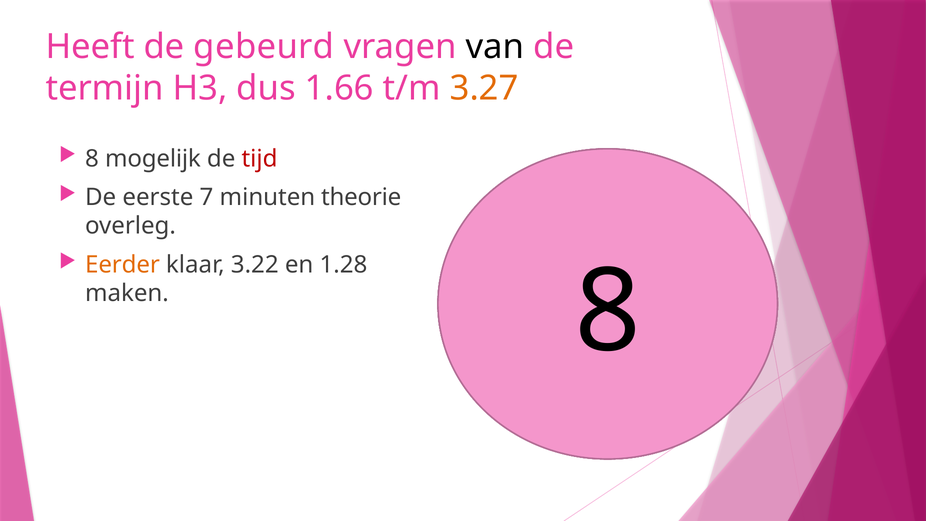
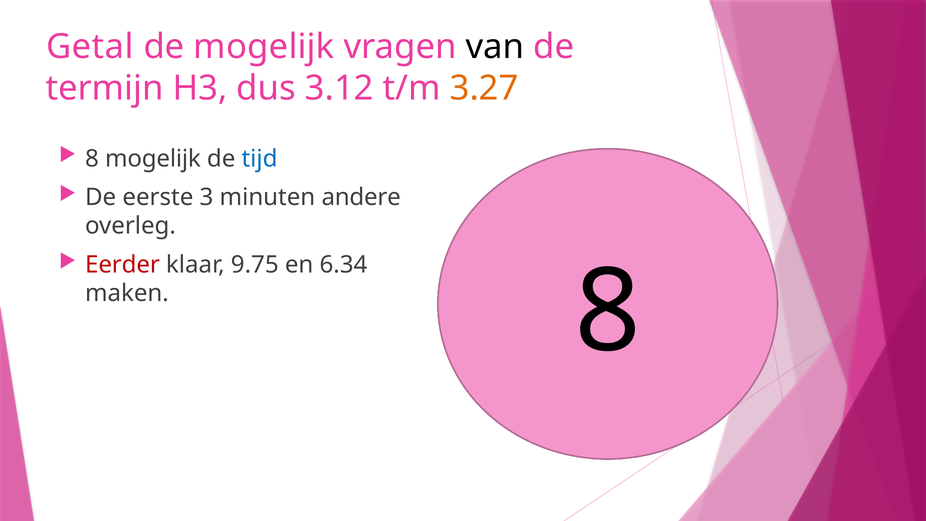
Heeft: Heeft -> Getal (90, 47)
de gebeurd: gebeurd -> mogelijk (264, 47)
1.66: 1.66 -> 3.12 (339, 88)
tijd colour: red -> blue (260, 159)
7: 7 -> 3 (206, 197)
theorie: theorie -> andere (361, 197)
Eerder colour: orange -> red (122, 265)
3.22: 3.22 -> 9.75 (255, 265)
1.28: 1.28 -> 6.34 (343, 265)
